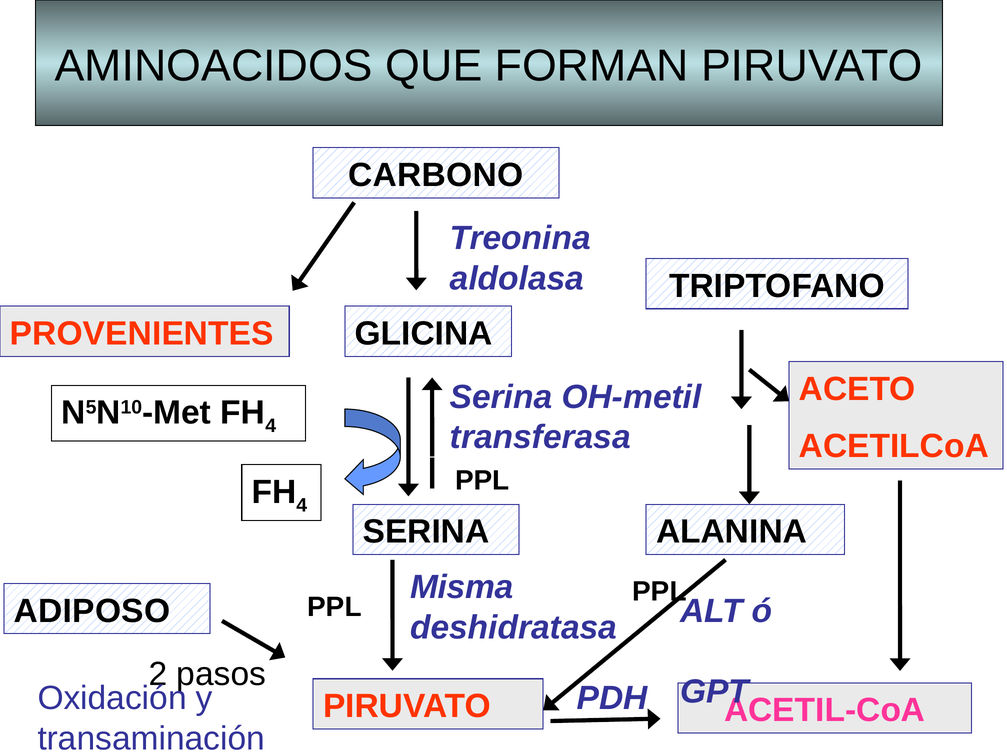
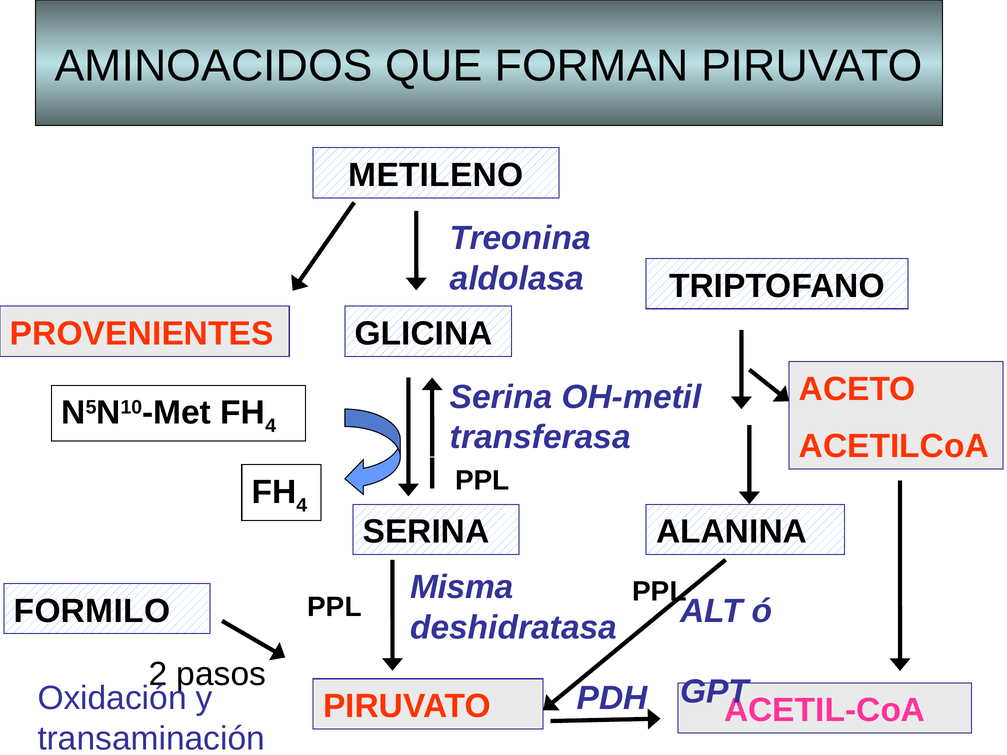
CARBONO: CARBONO -> METILENO (436, 175)
ADIPOSO: ADIPOSO -> FORMILO (92, 611)
